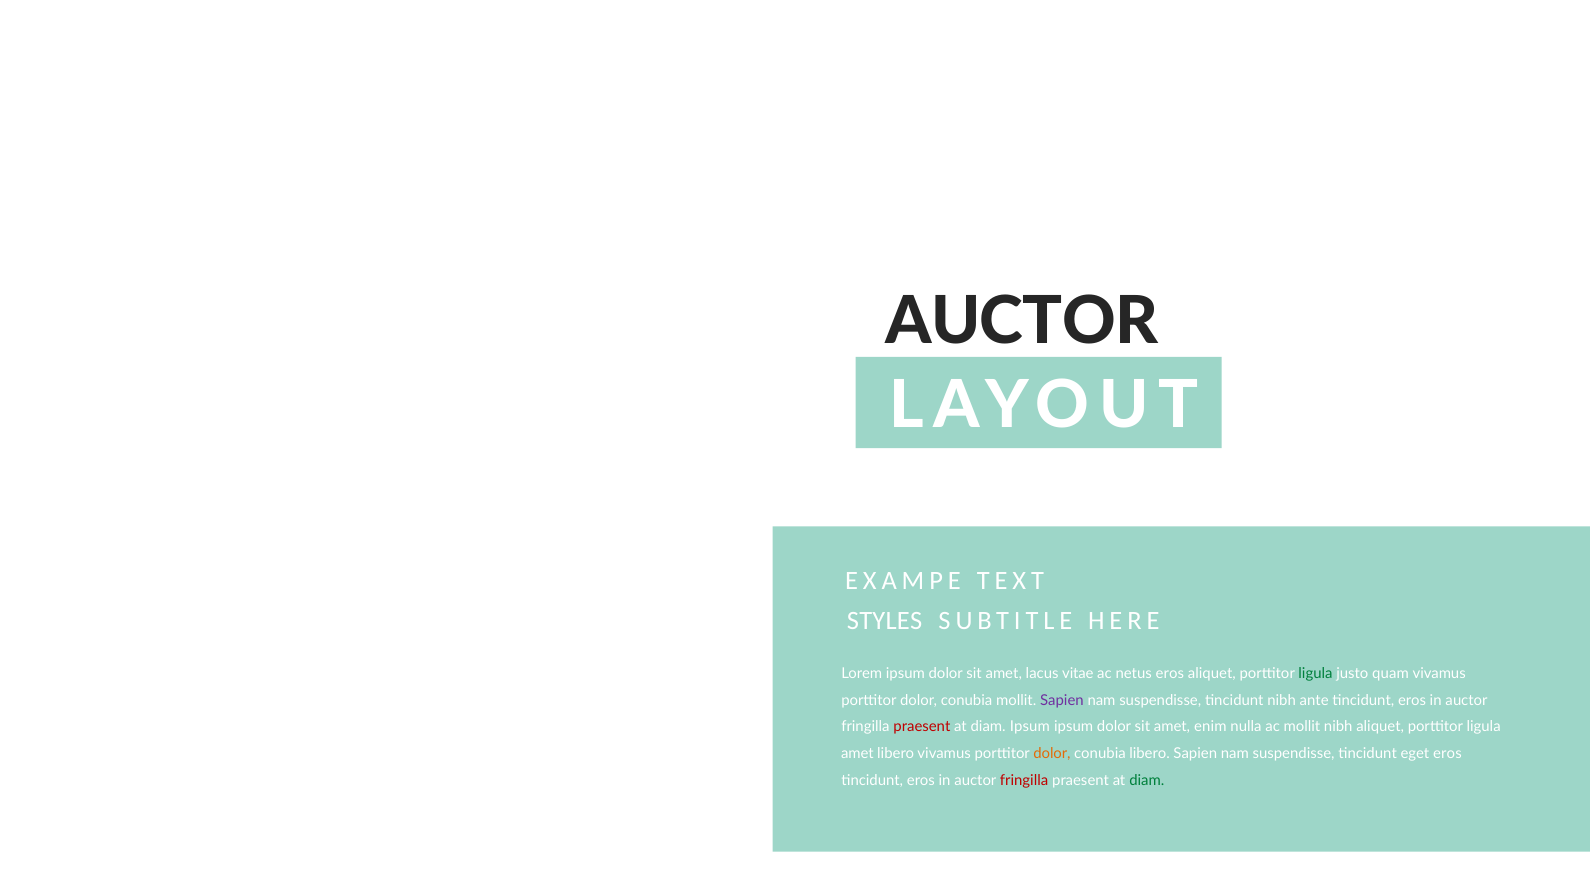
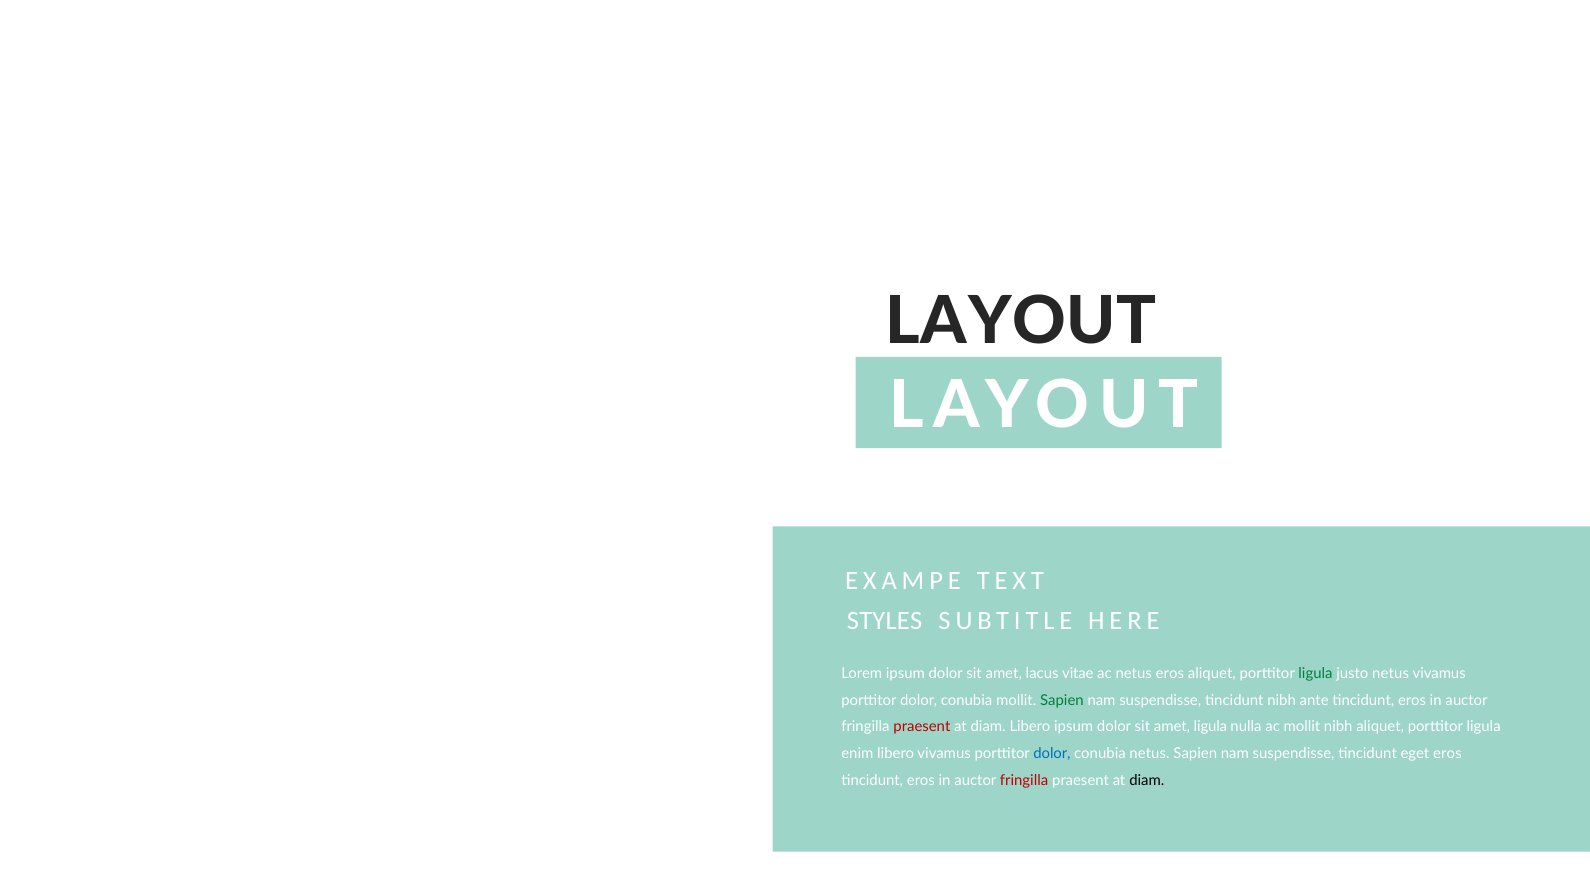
AUCTOR: AUCTOR -> LAYOUT (1021, 322)
justo quam: quam -> netus (1391, 673)
Sapien colour: purple -> green (1062, 700)
diam Ipsum: Ipsum -> Libero (1030, 727)
amet enim: enim -> ligula (1210, 727)
amet: amet -> enim (857, 754)
dolor colour: orange -> blue (1052, 754)
conubia libero: libero -> netus (1150, 754)
diam colour: green -> black (1147, 781)
